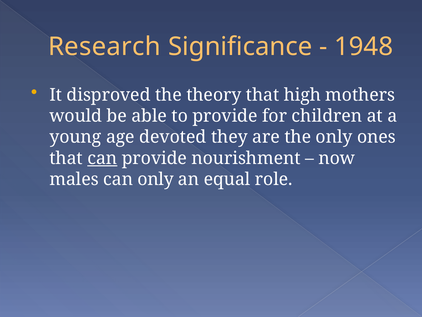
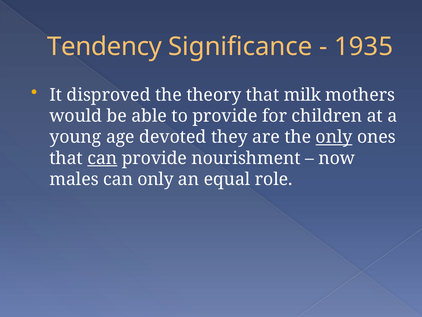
Research: Research -> Tendency (105, 46)
1948: 1948 -> 1935 (364, 46)
high: high -> milk (302, 95)
only underline: none -> present (334, 137)
